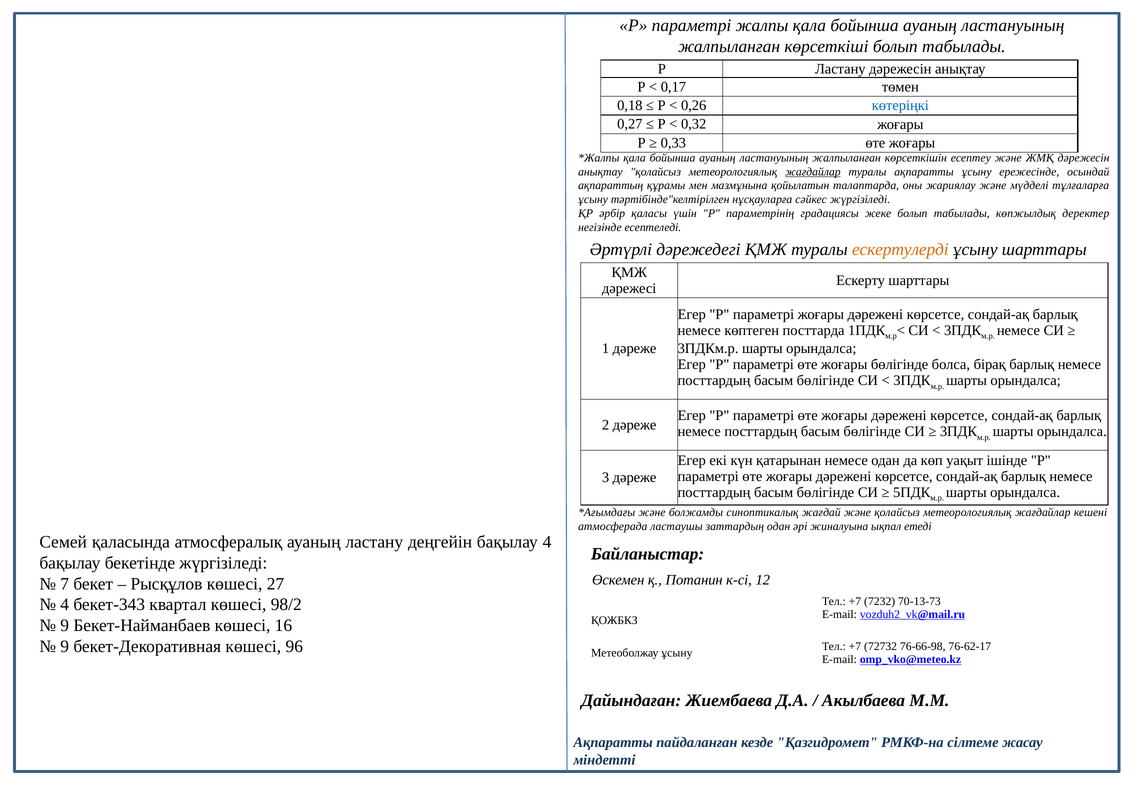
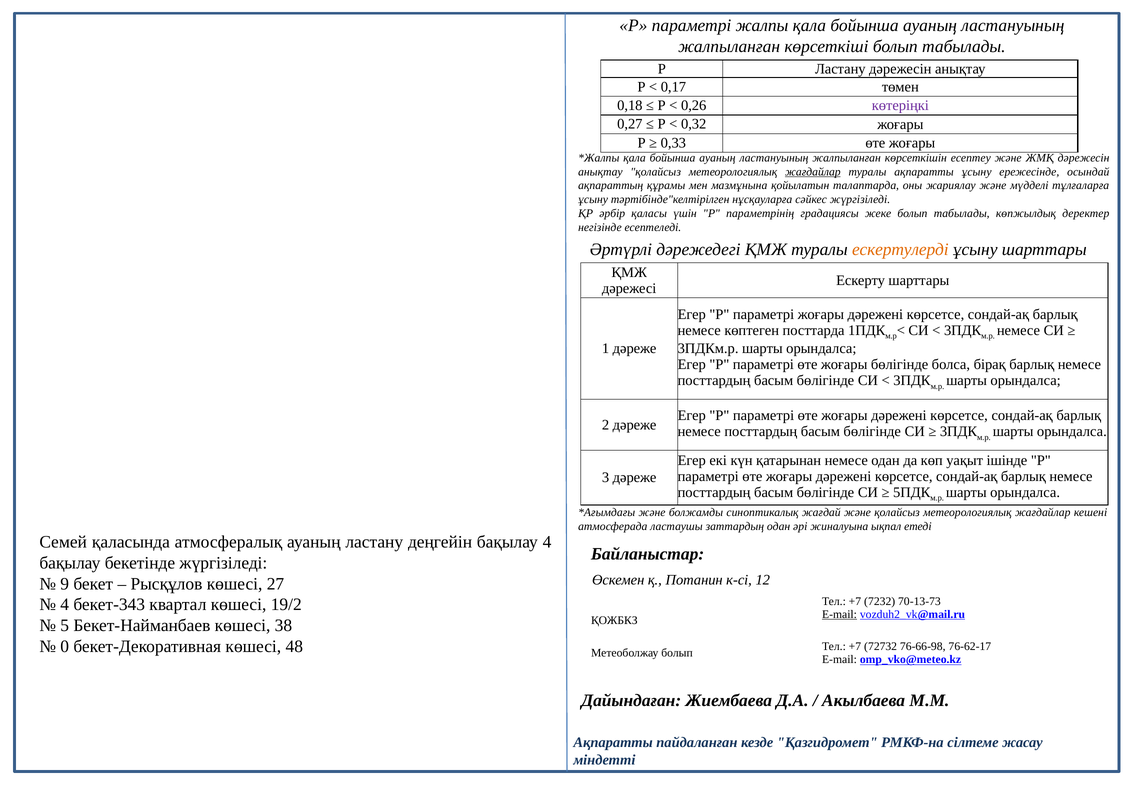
көтеріңкі colour: blue -> purple (900, 106)
7: 7 -> 9 (65, 584)
98/2: 98/2 -> 19/2 (286, 605)
E-mail underline: none -> present (840, 614)
9: 9 -> 5 (65, 626)
16: 16 -> 38 (283, 626)
9: 9 -> 0 (65, 647)
96: 96 -> 48 (294, 647)
Метеоболжау ұсыну: ұсыну -> болып (677, 653)
